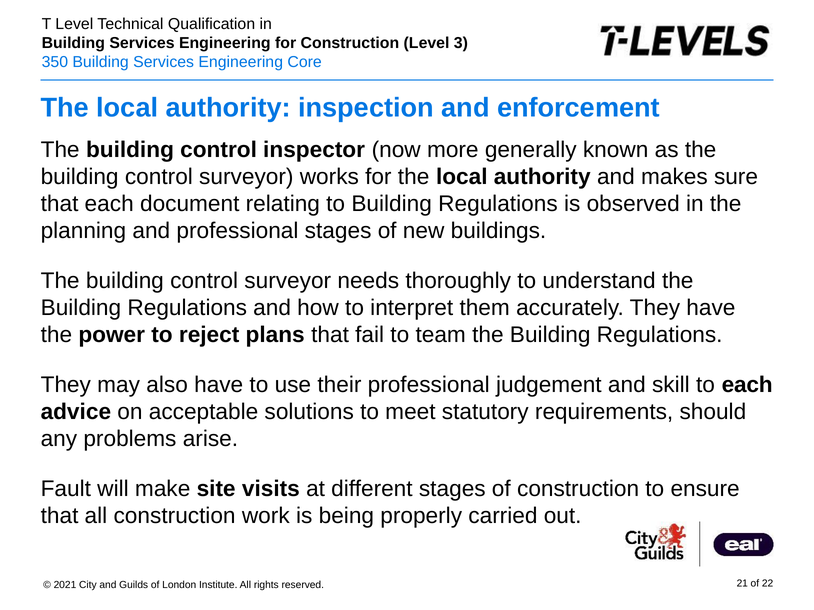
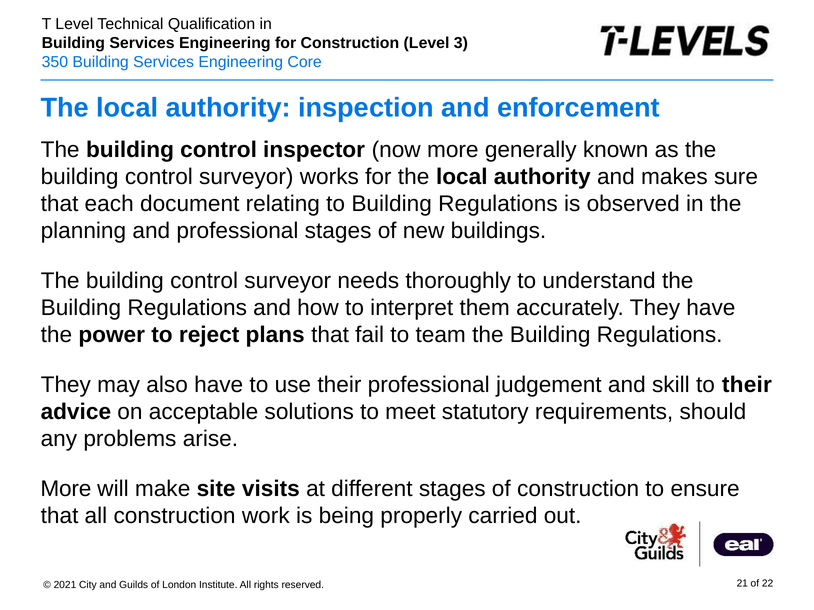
to each: each -> their (747, 385)
Fault: Fault -> More (66, 489)
